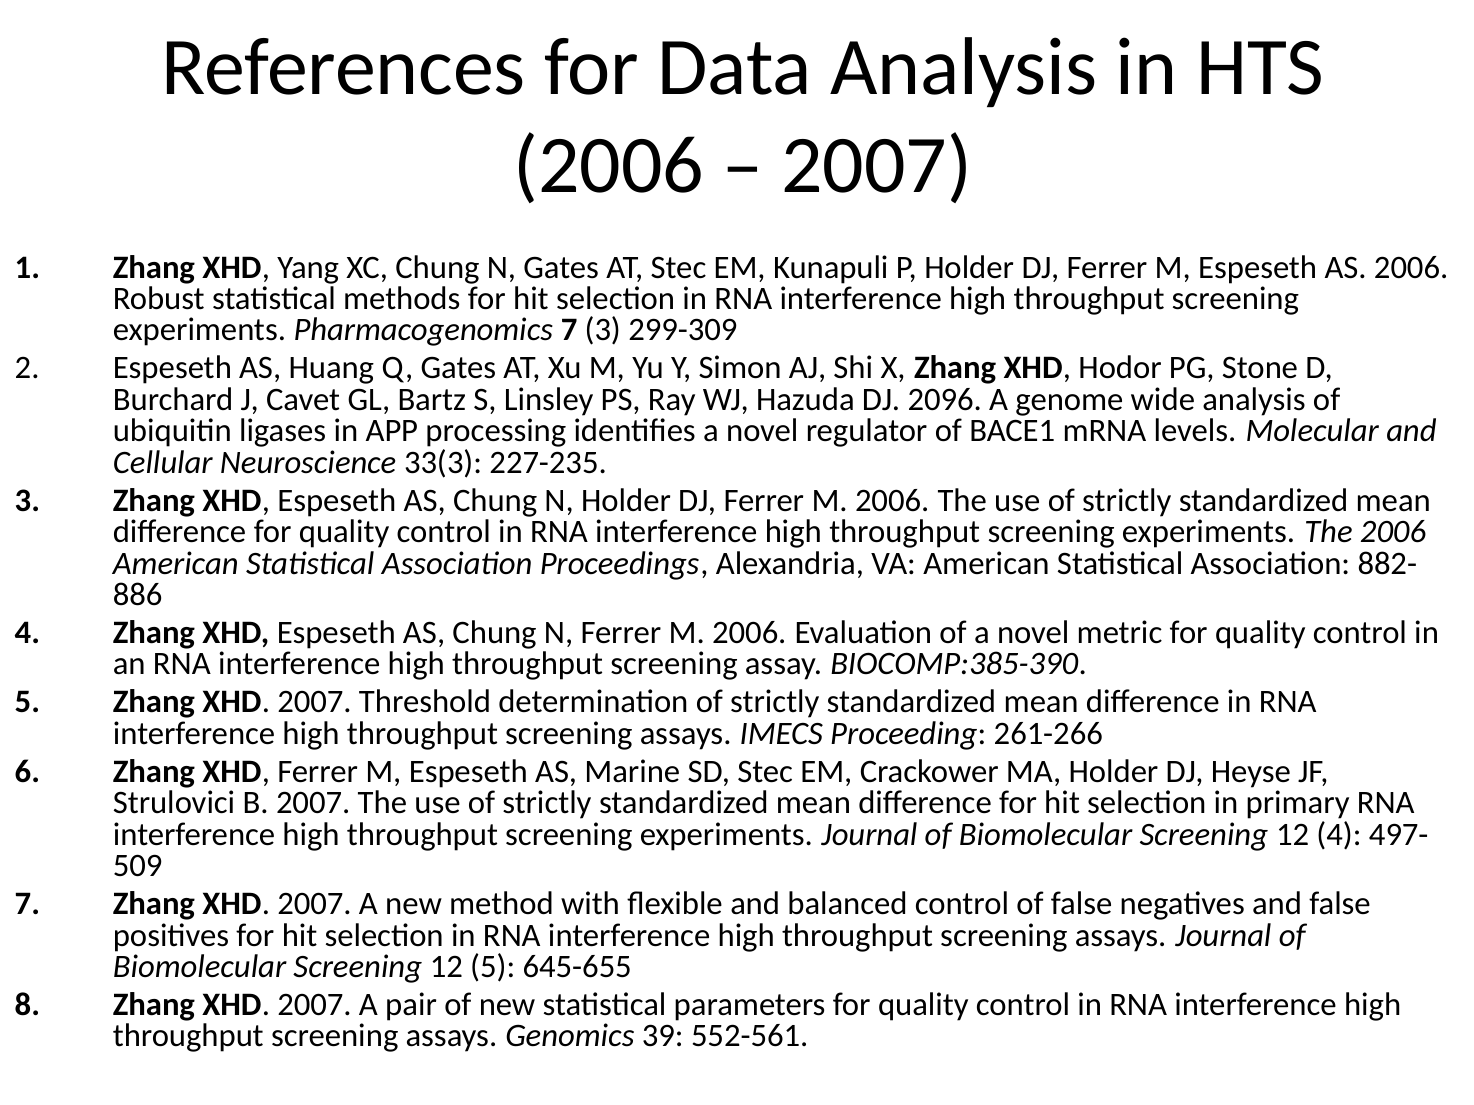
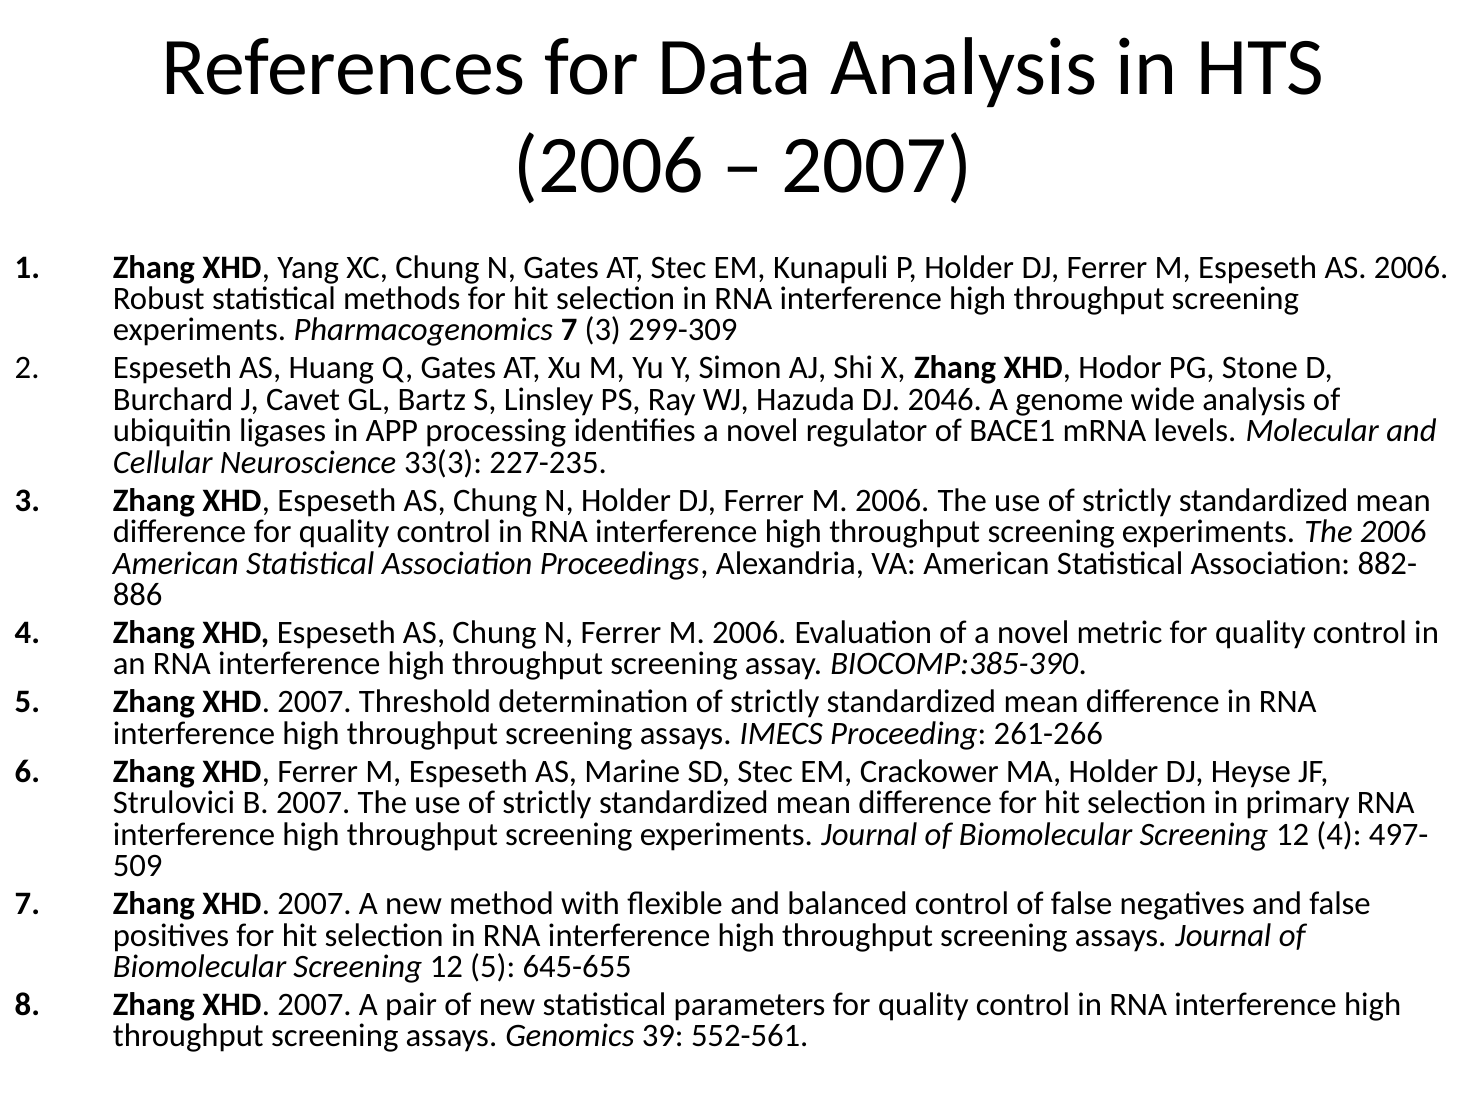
2096: 2096 -> 2046 (945, 400)
